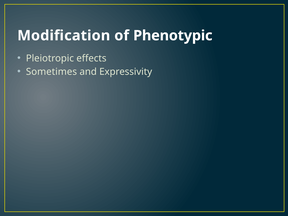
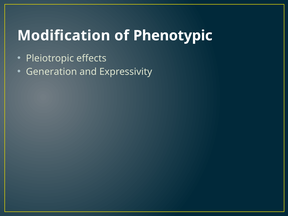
Sometimes: Sometimes -> Generation (51, 72)
